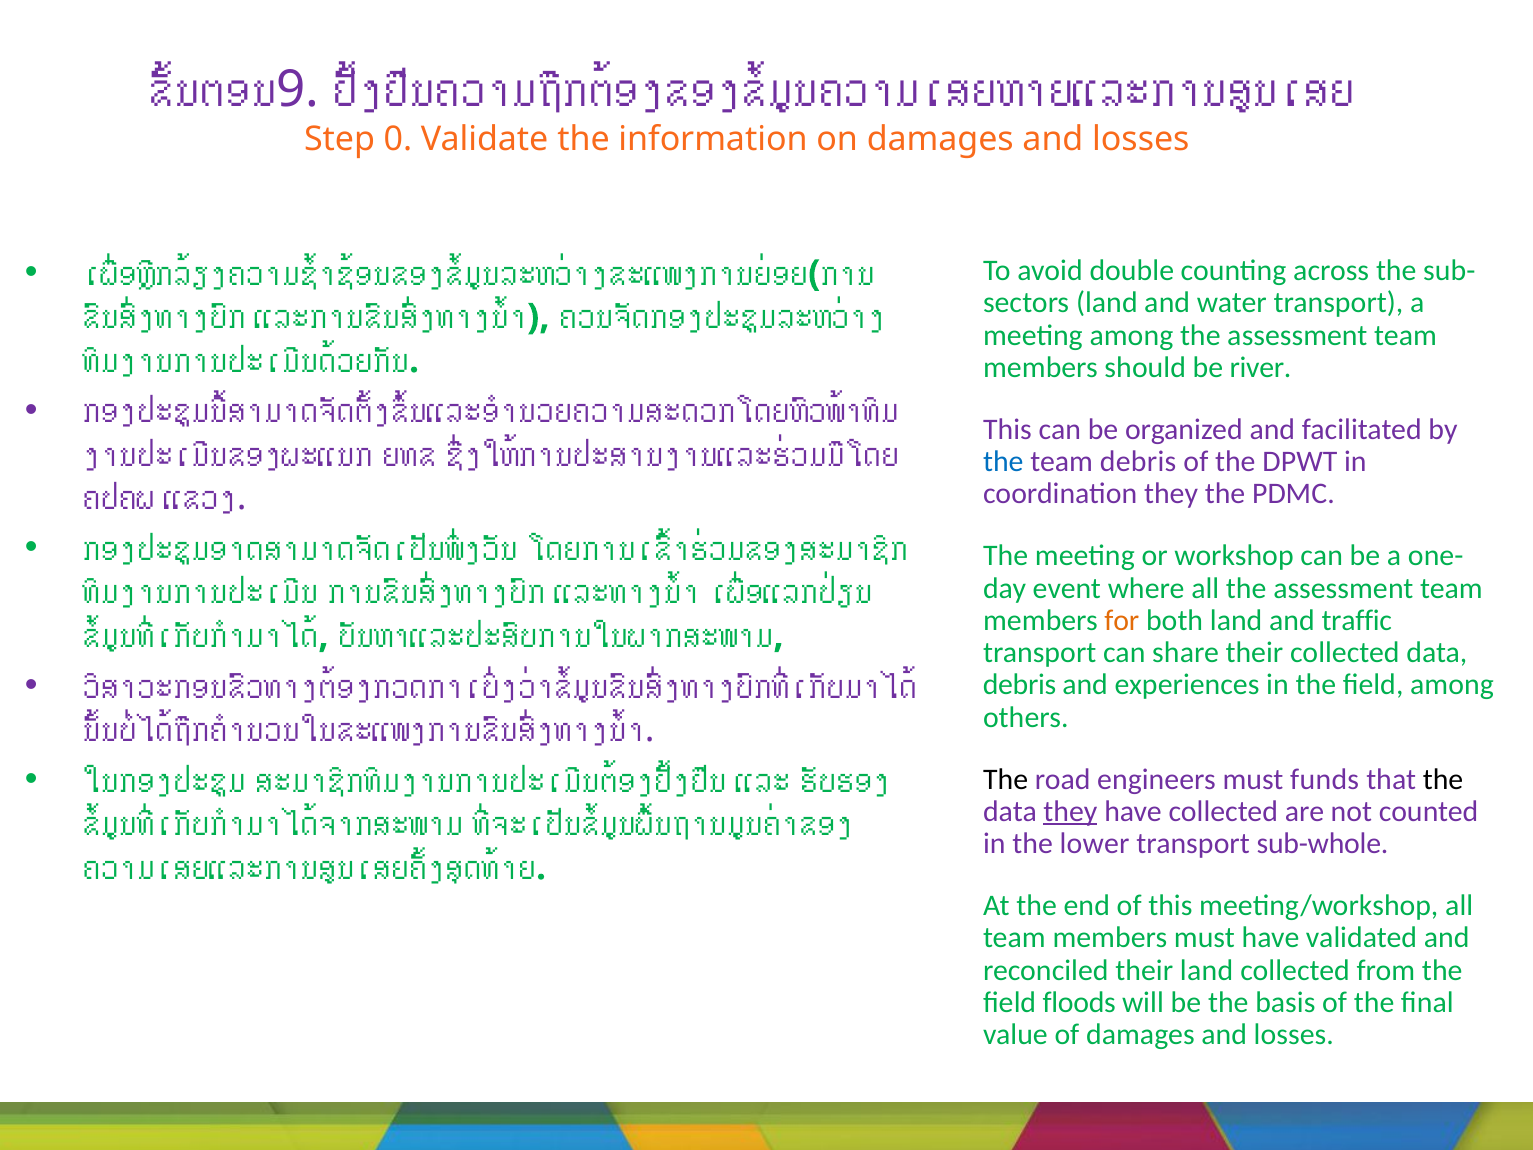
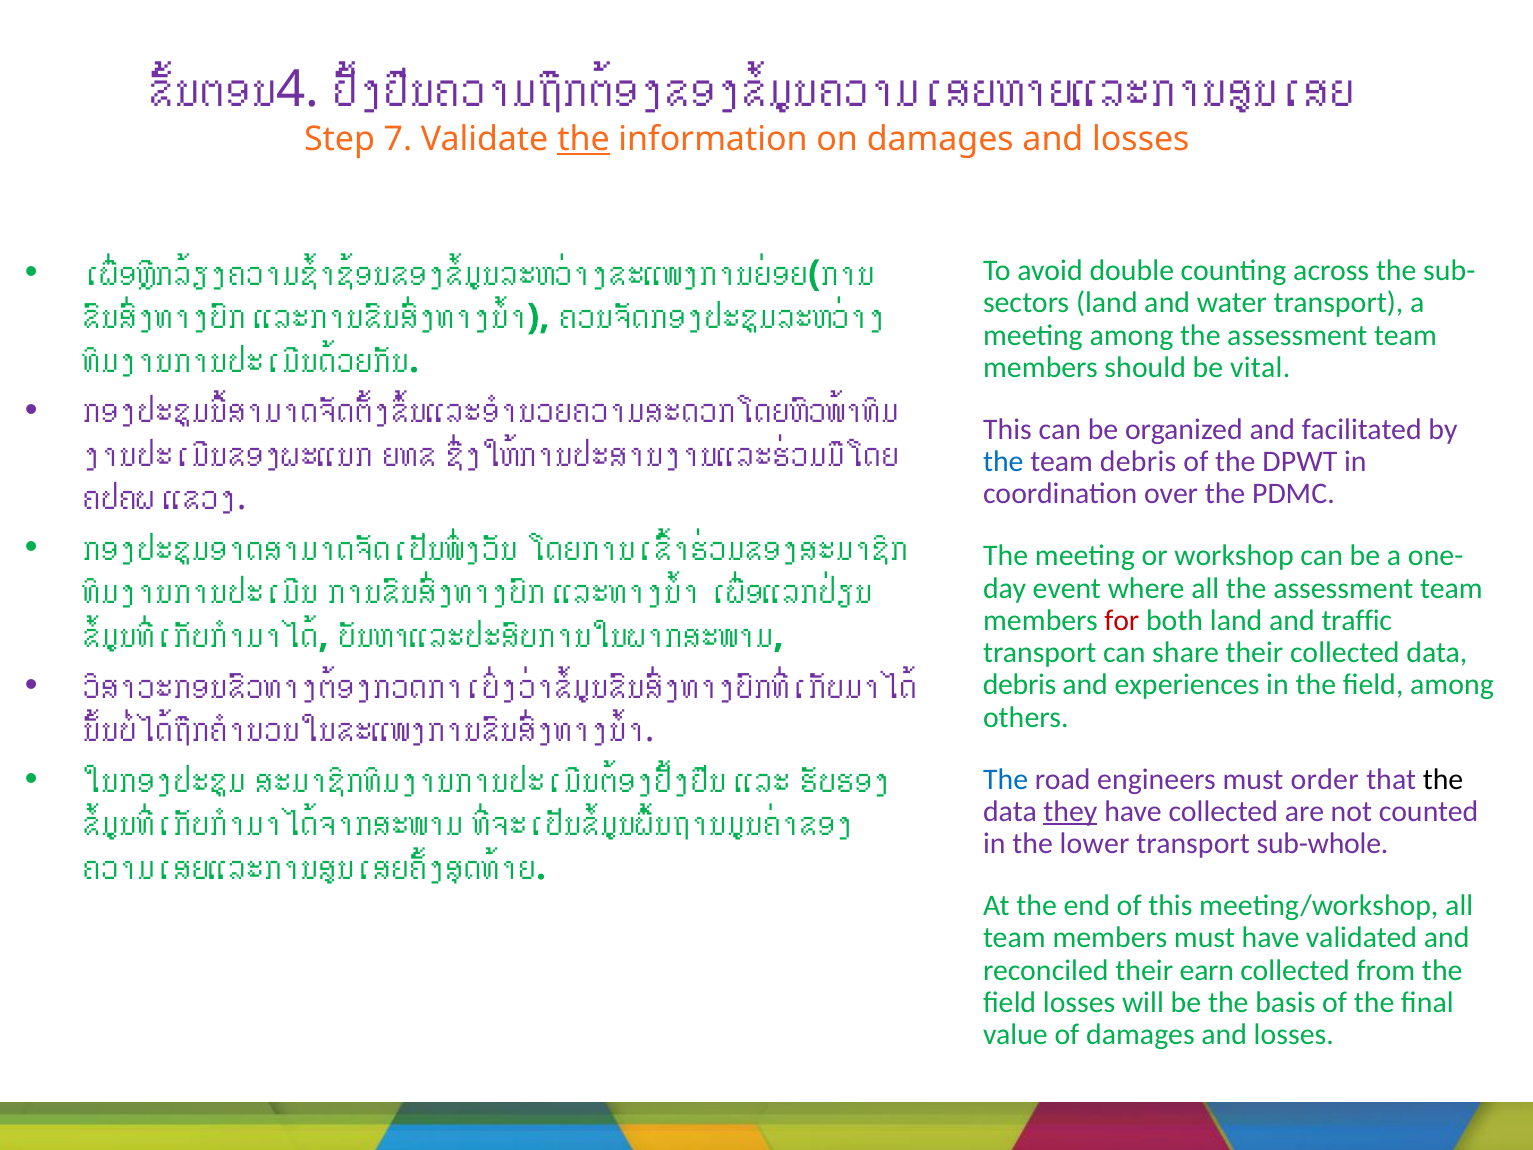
9: 9 -> 4 (298, 89)
0: 0 -> 7 (398, 139)
the underline: none -> present (584, 139)
river: river -> vital (1260, 367)
coordination they: they -> over (1171, 494)
for colour: orange -> red (1122, 620)
The colour: black -> blue (1006, 779)
funds: funds -> order (1325, 779)
their land: land -> earn (1207, 970)
field floods: floods -> losses (1079, 1002)
